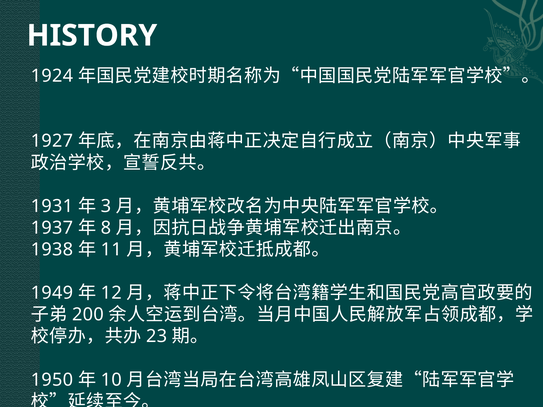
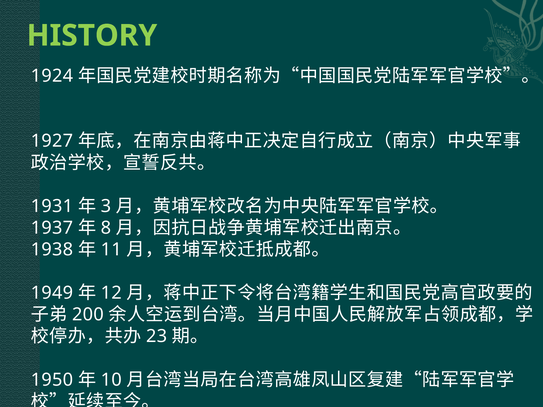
HISTORY colour: white -> light green (92, 36)
